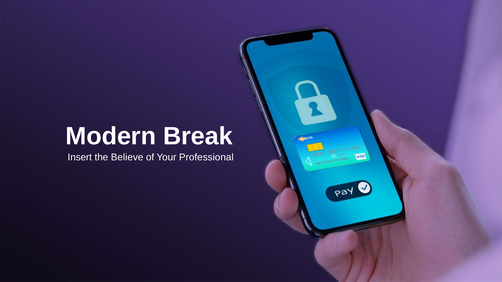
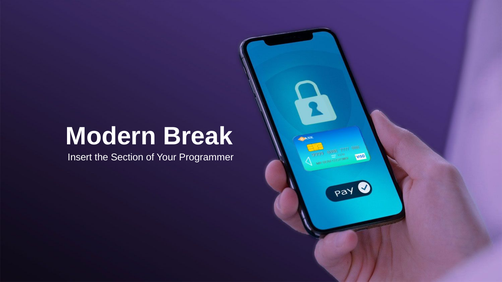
Believe: Believe -> Section (127, 158)
Professional: Professional -> Programmer (206, 158)
